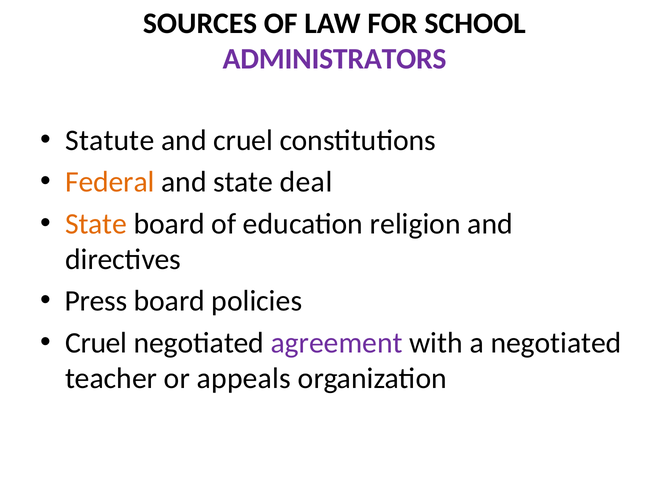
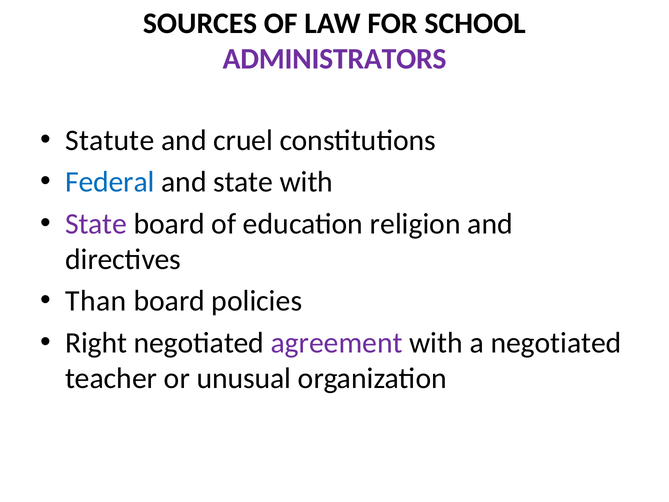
Federal colour: orange -> blue (110, 182)
state deal: deal -> with (306, 182)
State colour: orange -> purple (96, 224)
Press: Press -> Than (96, 301)
Cruel: Cruel -> Right (96, 343)
appeals: appeals -> unusual (244, 378)
